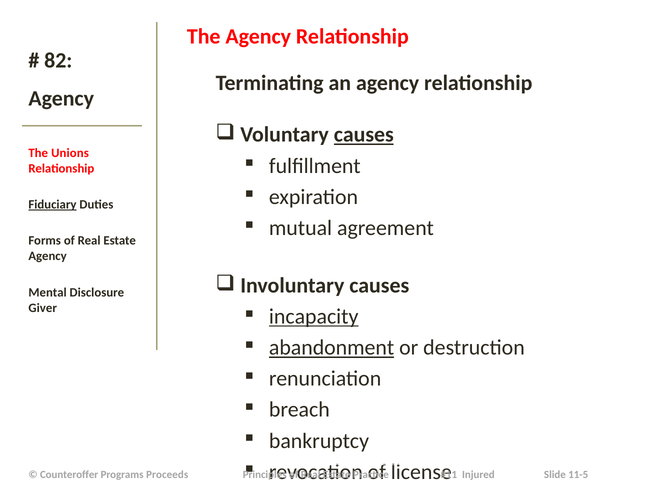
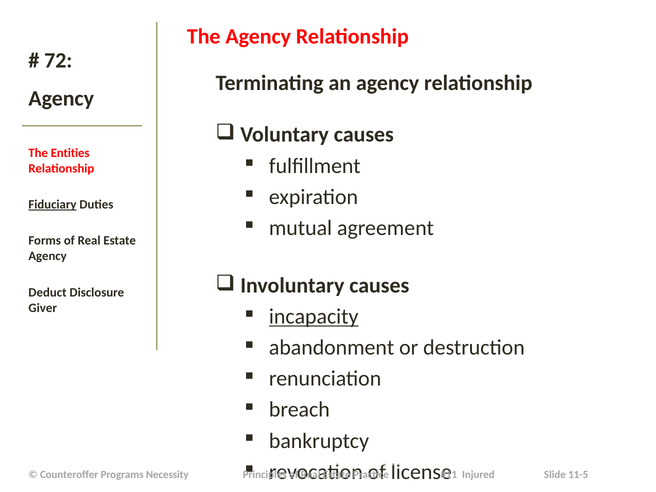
82: 82 -> 72 (58, 61)
causes underline: present -> none (364, 135)
Unions: Unions -> Entities (70, 153)
Mental: Mental -> Deduct (48, 292)
abandonment underline: present -> none (332, 348)
Proceeds: Proceeds -> Necessity (167, 475)
